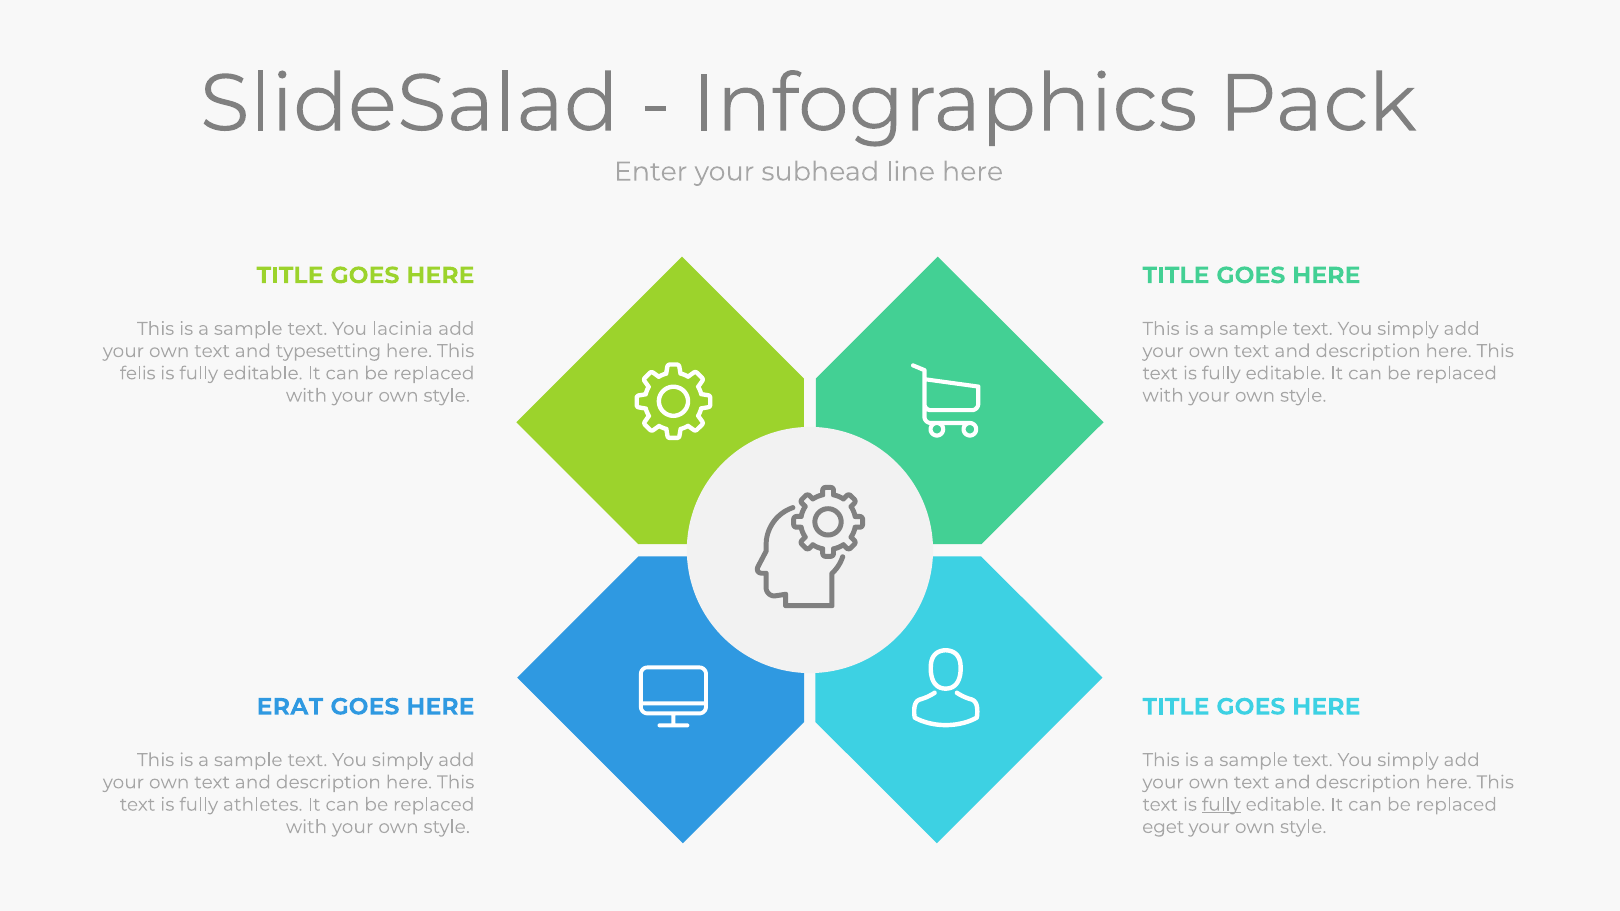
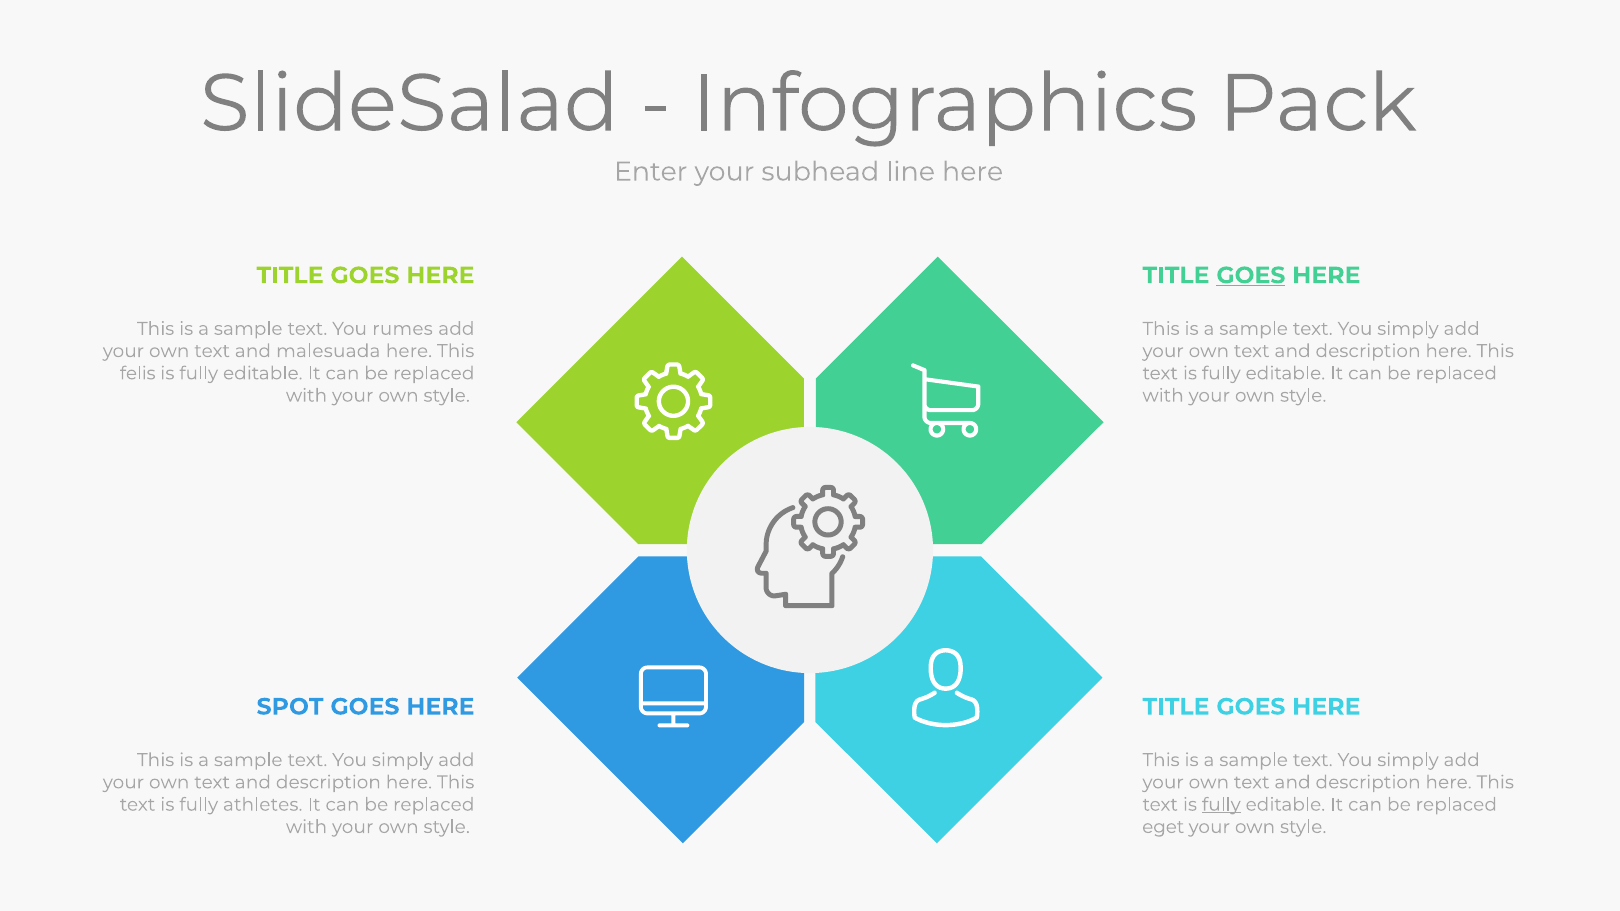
GOES underline: none -> present (1251, 275)
lacinia: lacinia -> rumes (402, 329)
typesetting: typesetting -> malesuada (328, 351)
ERAT: ERAT -> SPOT (290, 707)
